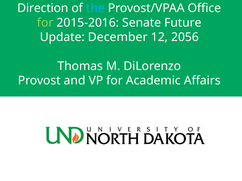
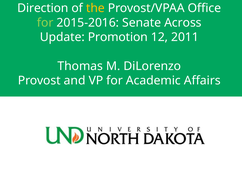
the colour: light blue -> yellow (95, 8)
Future: Future -> Across (183, 23)
December: December -> Promotion (118, 37)
2056: 2056 -> 2011 (185, 37)
